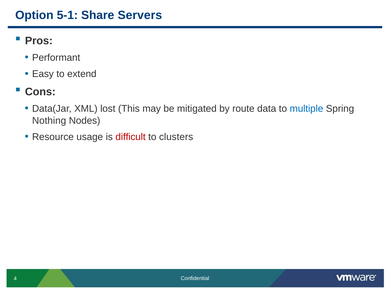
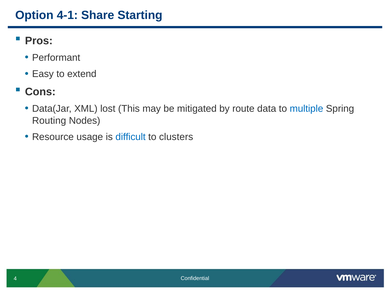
5-1: 5-1 -> 4-1 (67, 15)
Servers: Servers -> Starting (140, 15)
Nothing: Nothing -> Routing (49, 120)
difficult colour: red -> blue (131, 137)
